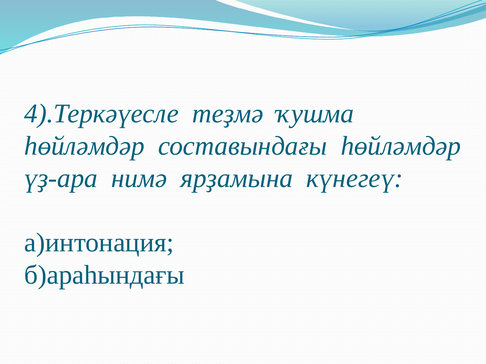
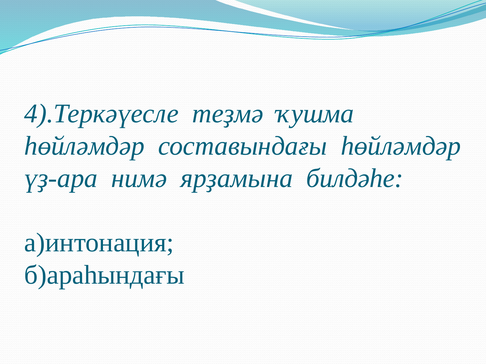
күнегеү: күнегеү -> билдәһе (355, 178)
